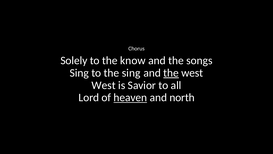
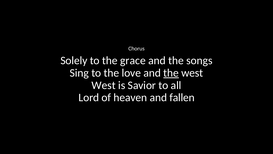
know: know -> grace (133, 60)
the sing: sing -> love (131, 73)
heaven underline: present -> none (130, 97)
north: north -> fallen (182, 97)
